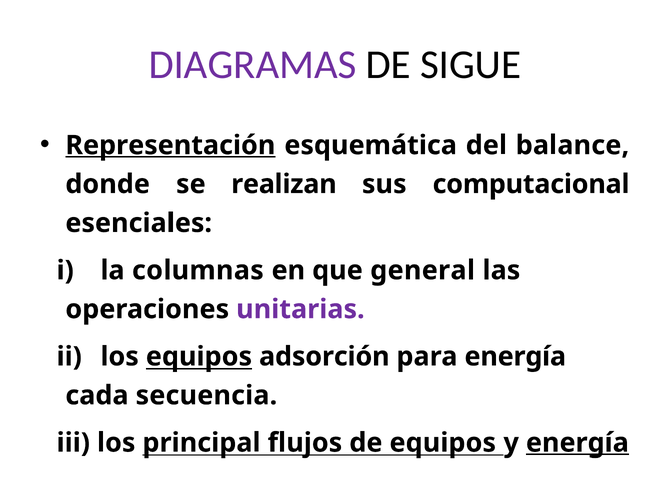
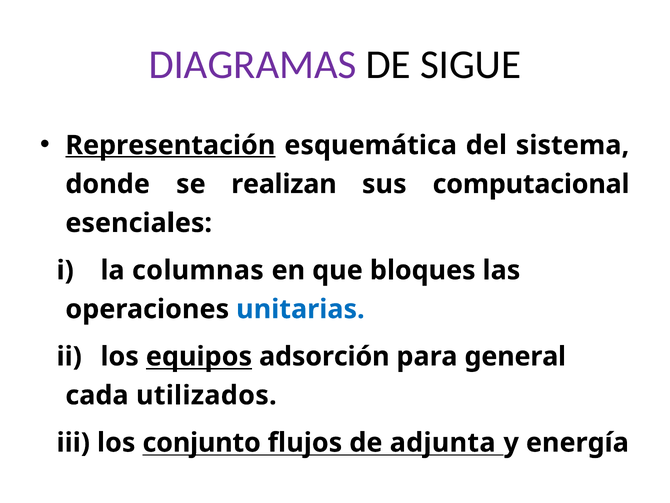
balance: balance -> sistema (572, 145)
general: general -> bloques (423, 270)
unitarias colour: purple -> blue (300, 309)
para energía: energía -> general (515, 356)
secuencia: secuencia -> utilizados (206, 395)
principal: principal -> conjunto (202, 442)
de equipos: equipos -> adjunta (443, 442)
energía underline: present -> none (577, 442)
